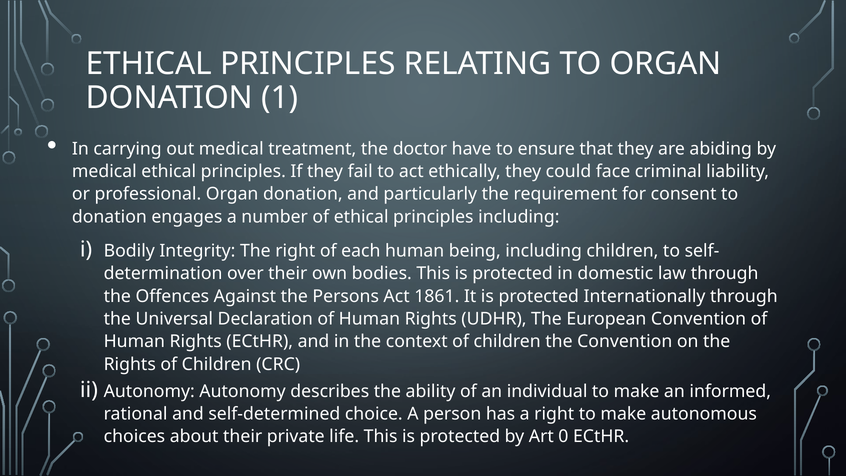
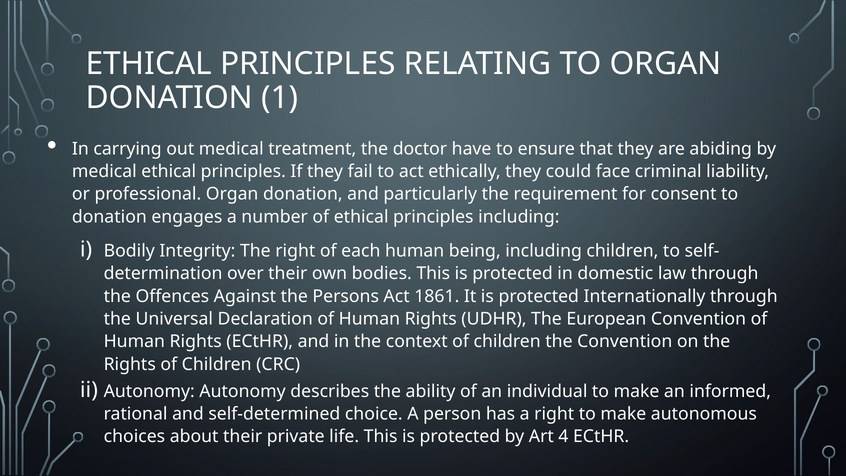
0: 0 -> 4 (563, 437)
